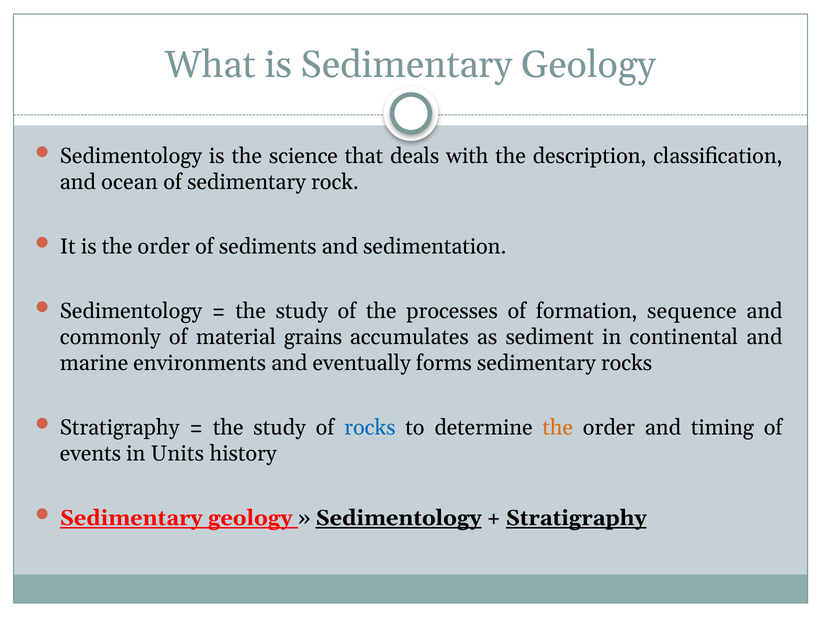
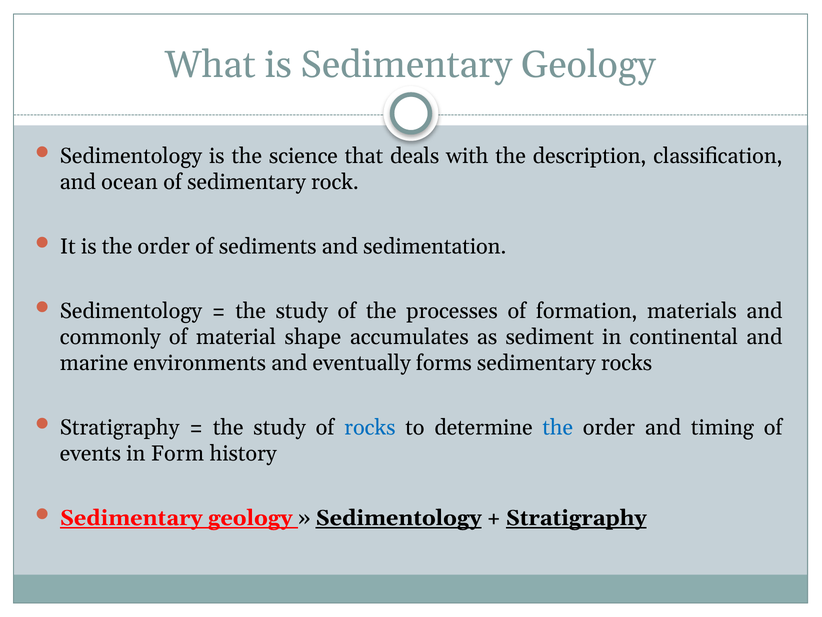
sequence: sequence -> materials (692, 311)
grains: grains -> shape (313, 337)
the colour: orange -> blue (558, 427)
Units: Units -> Form (177, 453)
